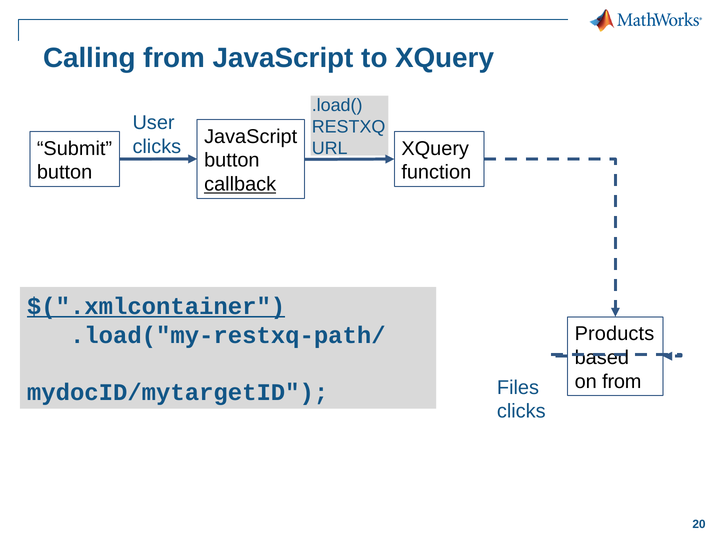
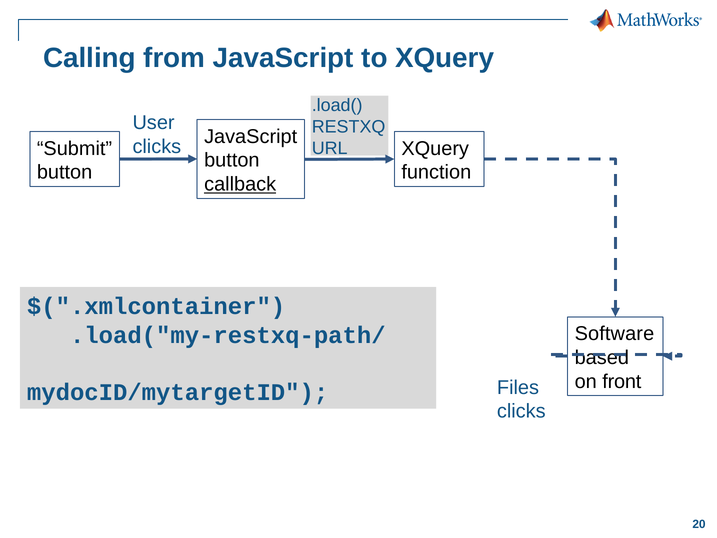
$(".xmlcontainer underline: present -> none (156, 306)
Products: Products -> Software (614, 334)
on from: from -> front (622, 381)
